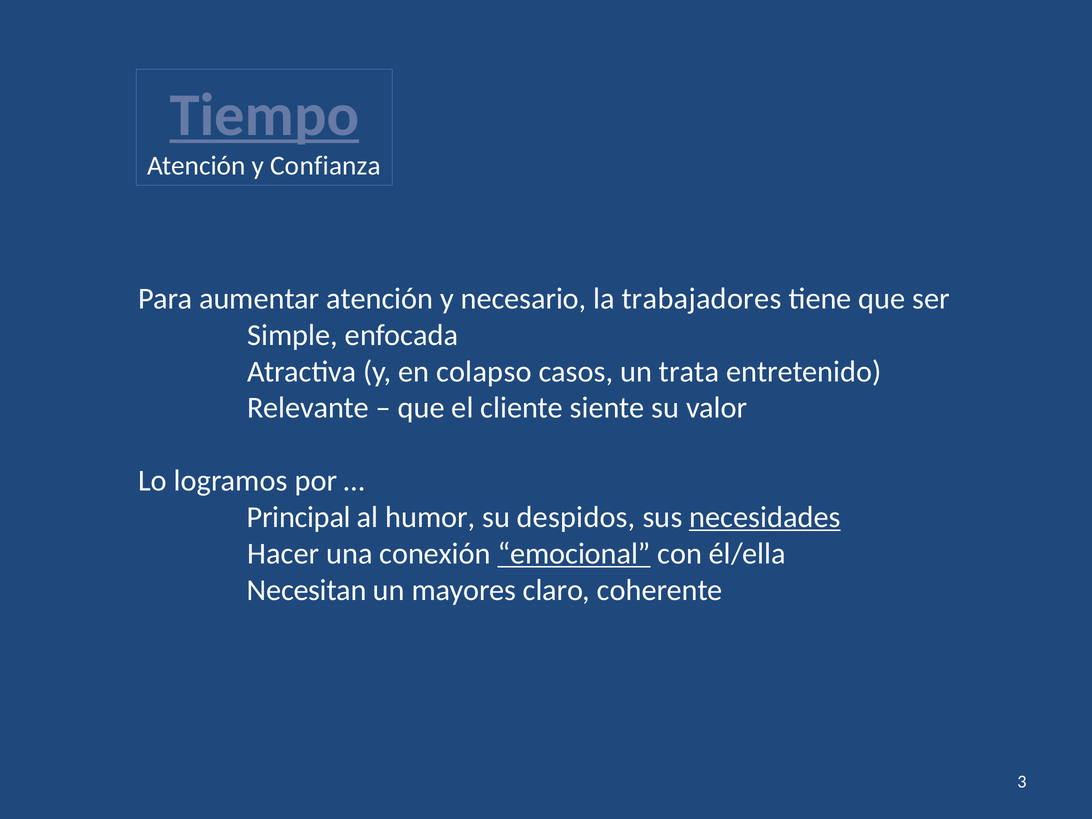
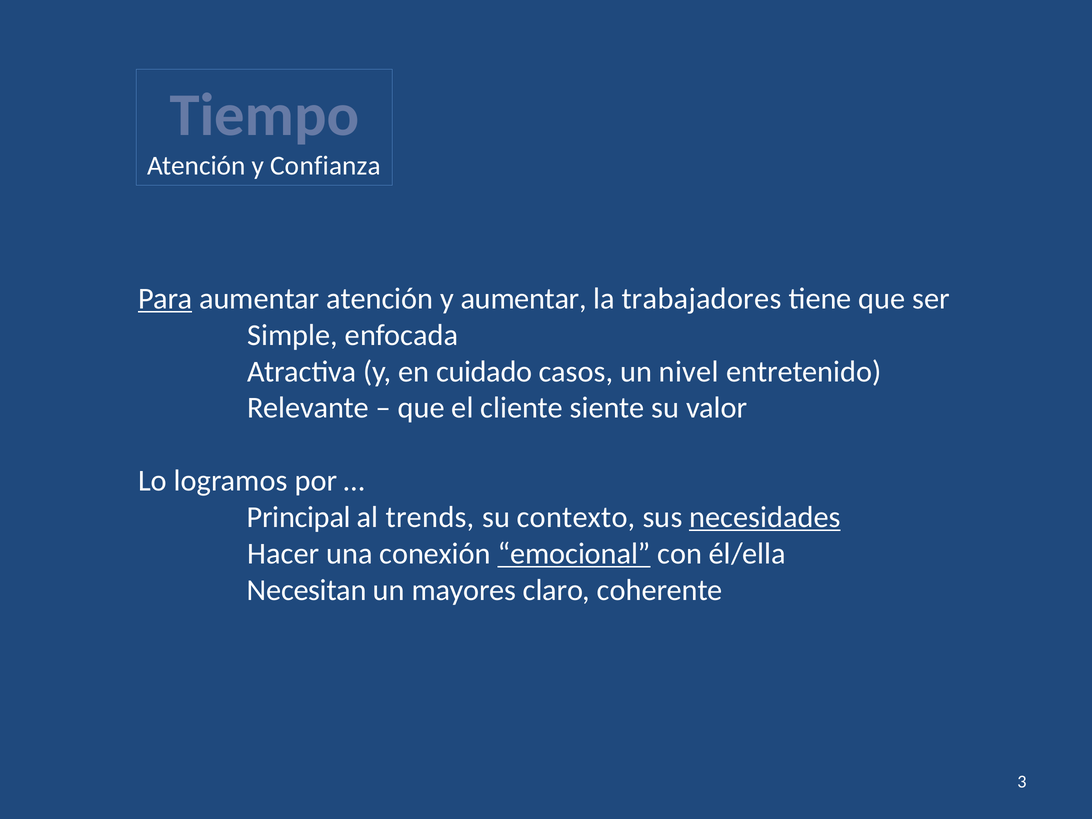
Tiempo underline: present -> none (264, 115)
Para underline: none -> present (165, 299)
y necesario: necesario -> aumentar (524, 299)
colapso: colapso -> cuidado (484, 372)
trata: trata -> nivel (689, 372)
humor: humor -> trends (430, 517)
despidos: despidos -> contexto (576, 517)
